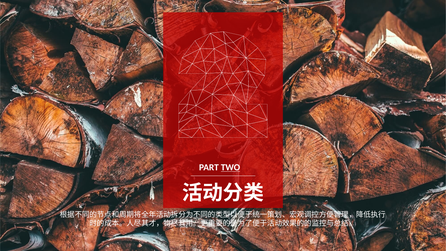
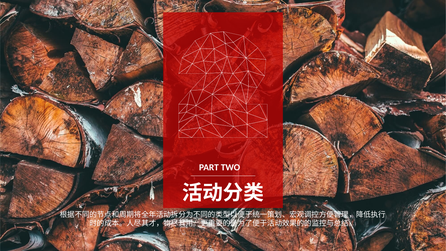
TWO underline: present -> none (230, 167)
